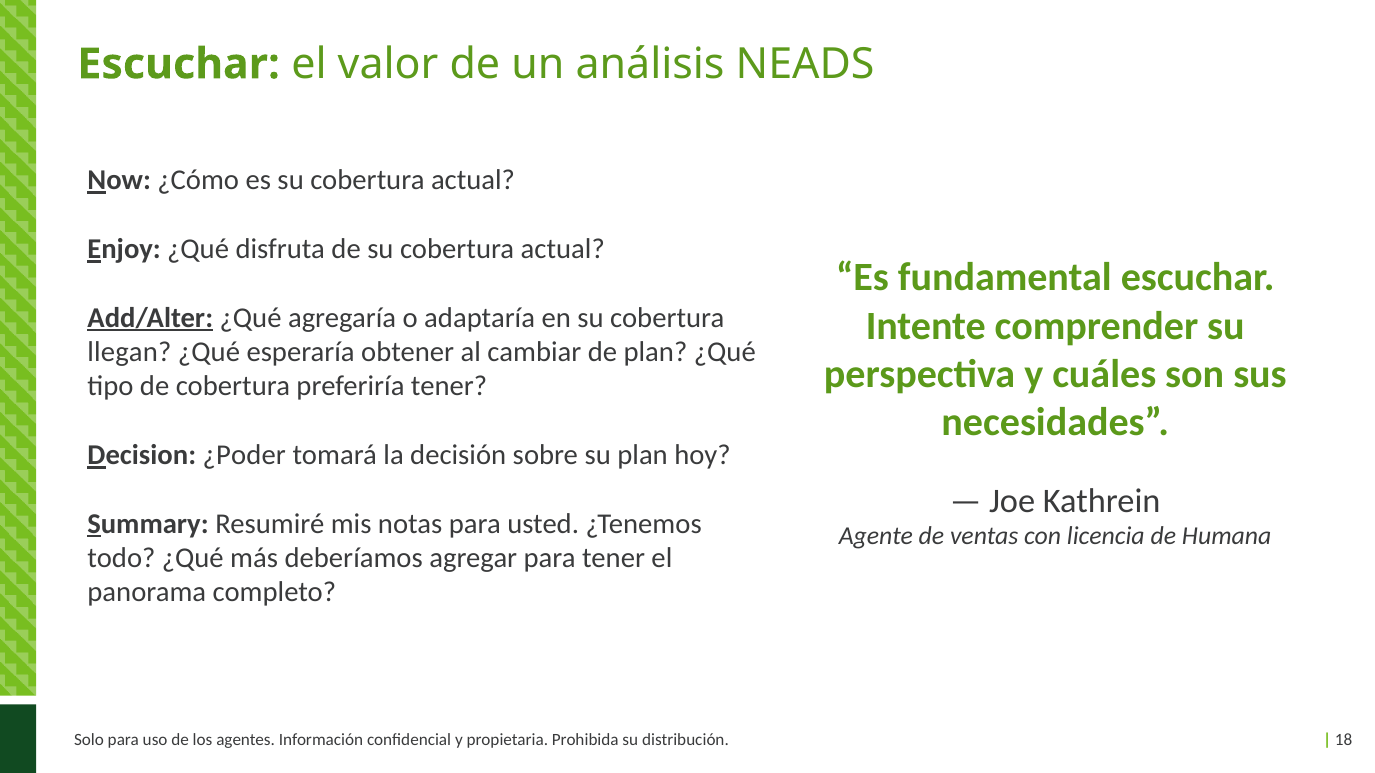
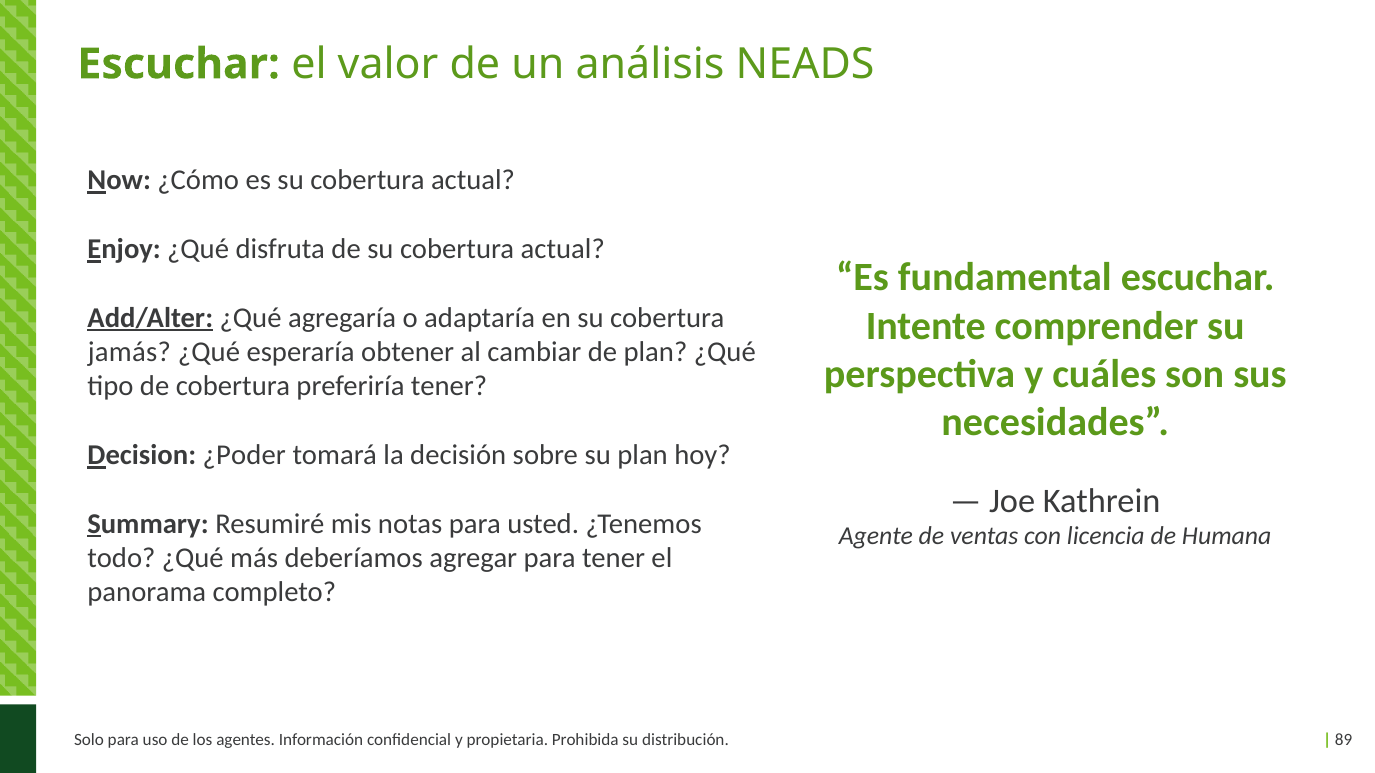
llegan: llegan -> jamás (129, 352)
18: 18 -> 89 (1344, 740)
